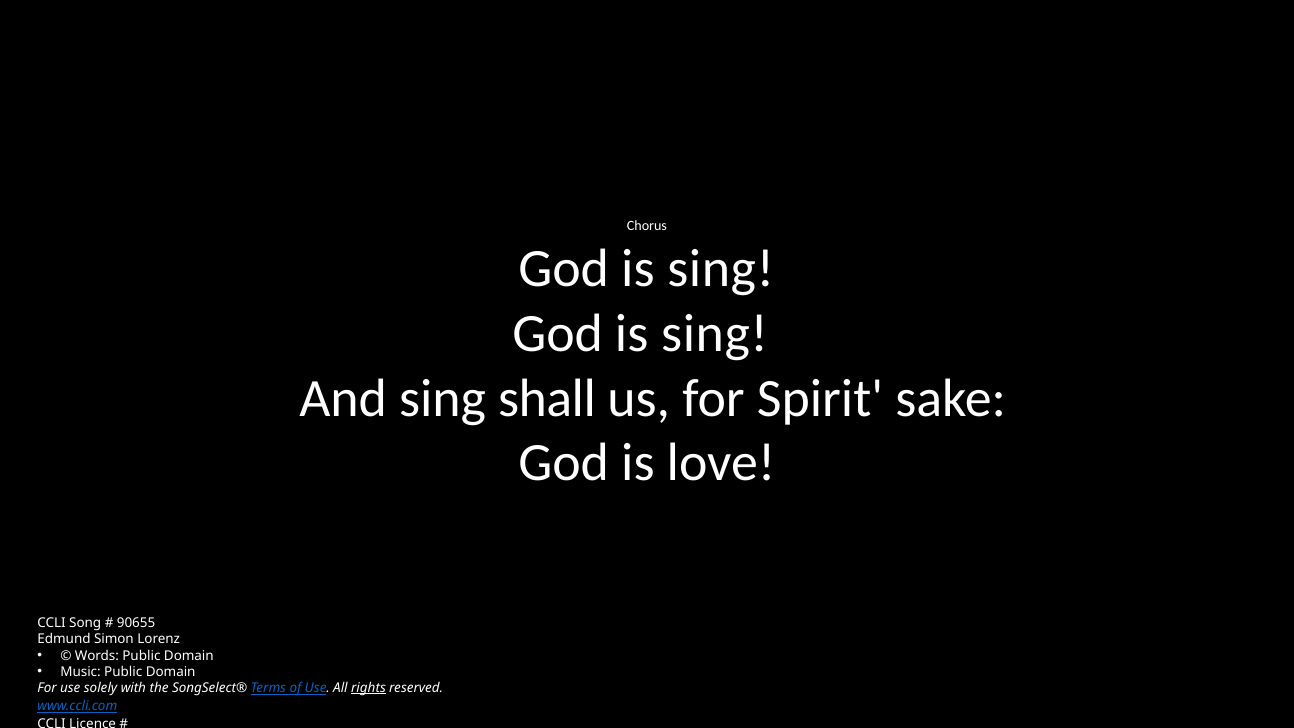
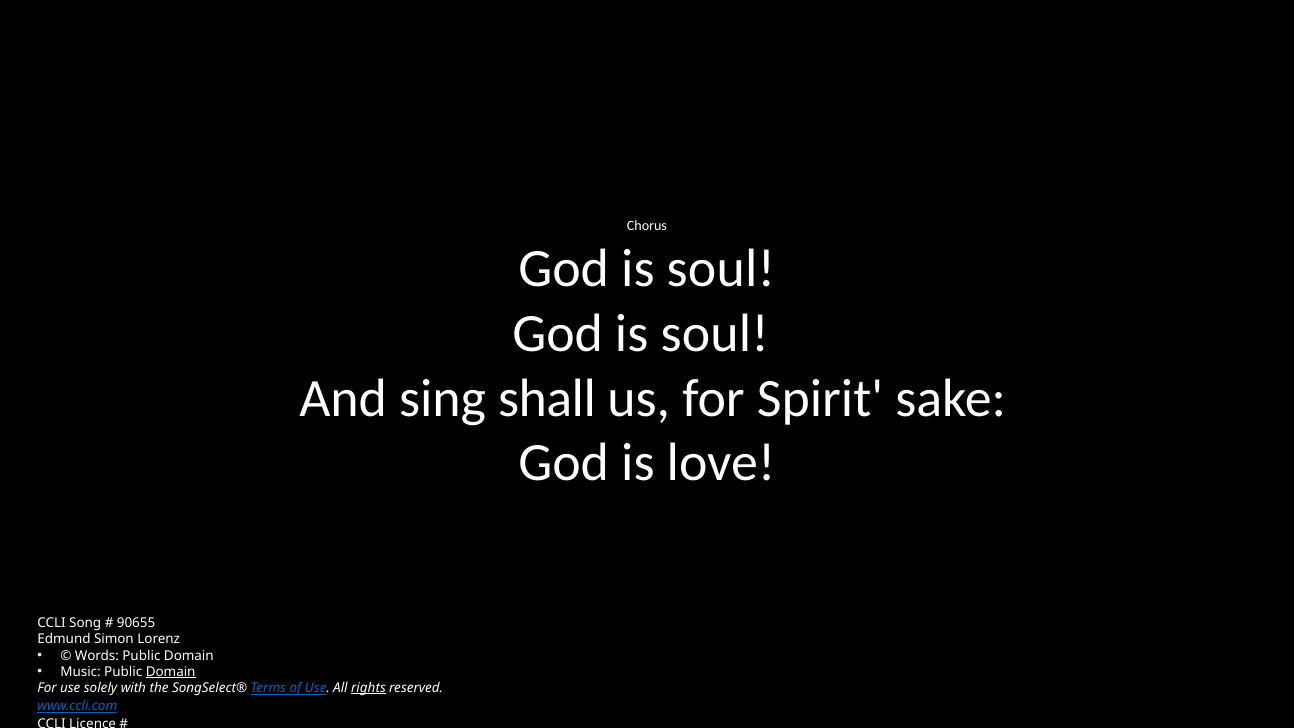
sing: sing -> soul (721, 269)
sing: sing -> soul (715, 334)
Domain underline: none -> present (171, 672)
